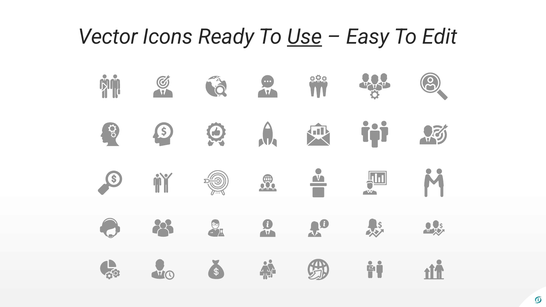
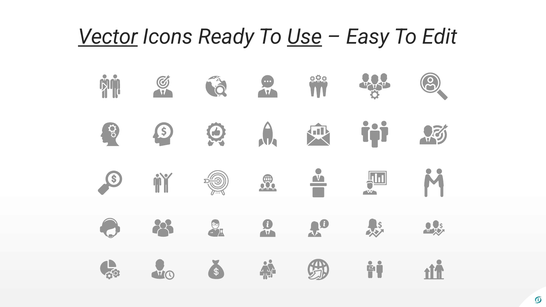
Vector underline: none -> present (108, 37)
